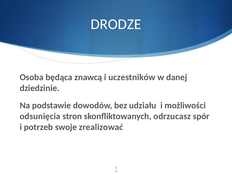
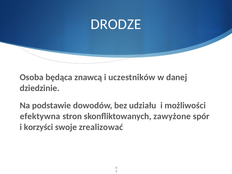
odsunięcia: odsunięcia -> efektywna (40, 116)
odrzucasz: odrzucasz -> zawyżone (172, 116)
potrzeb: potrzeb -> korzyści (39, 127)
